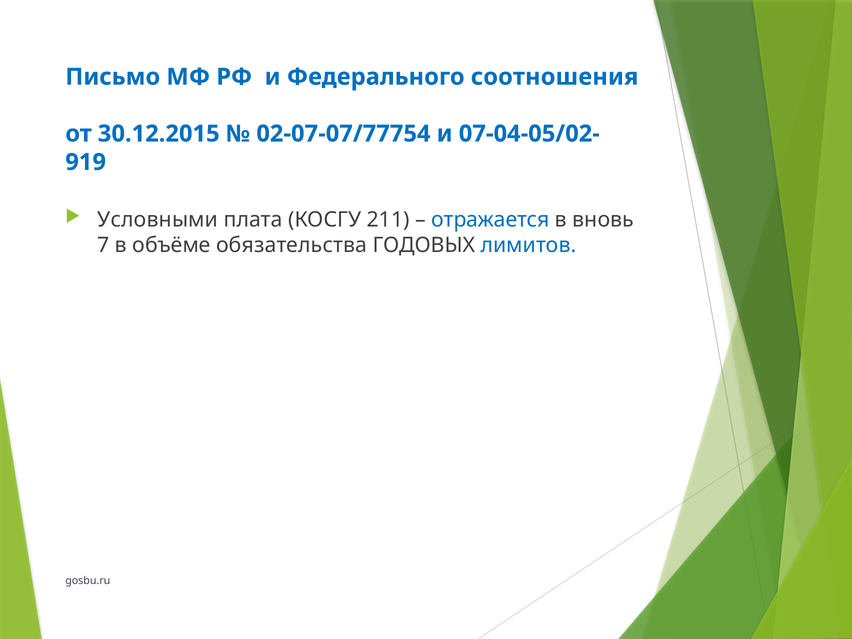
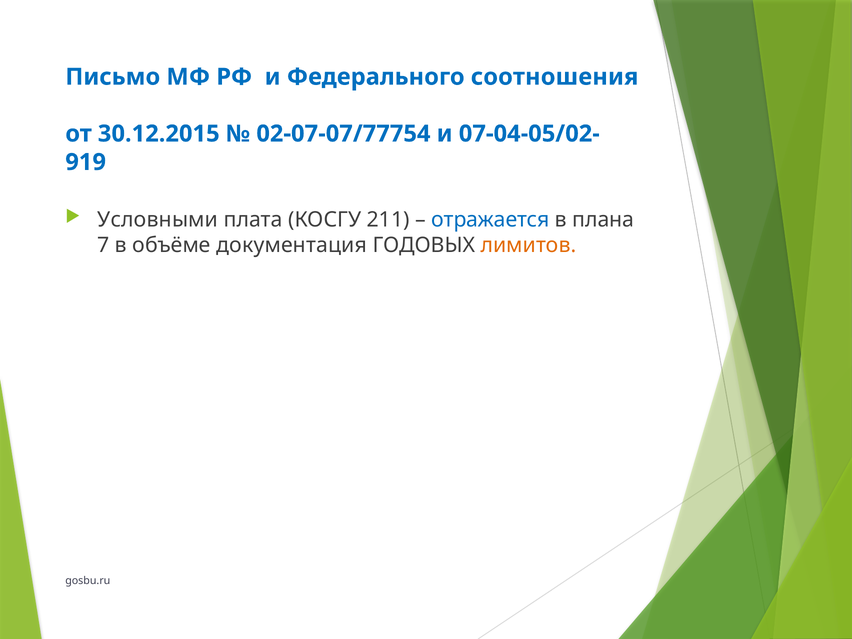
вновь: вновь -> плана (603, 220)
обязательства: обязательства -> документация (292, 245)
лимитов colour: blue -> orange (529, 245)
